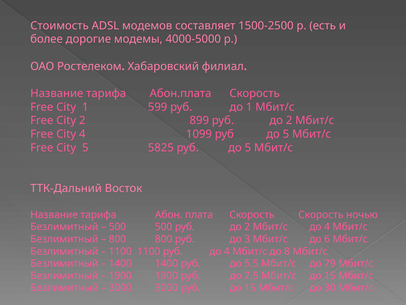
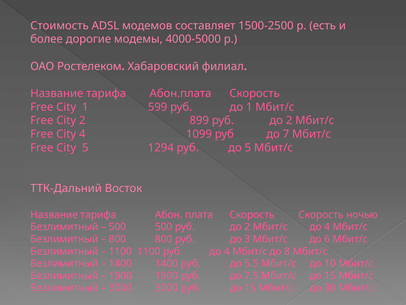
1099 руб до 5: 5 -> 7 (286, 134)
5825: 5825 -> 1294 (161, 147)
79: 79 -> 10 (330, 263)
